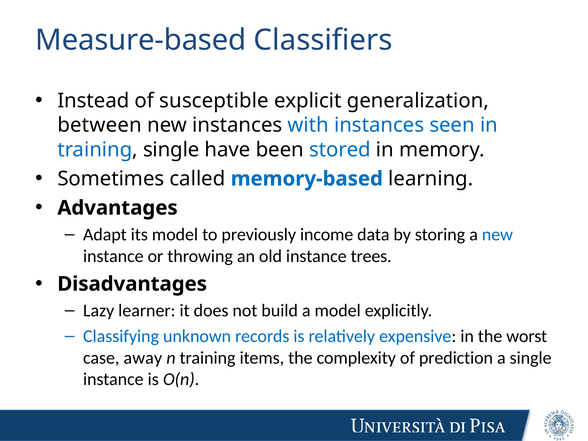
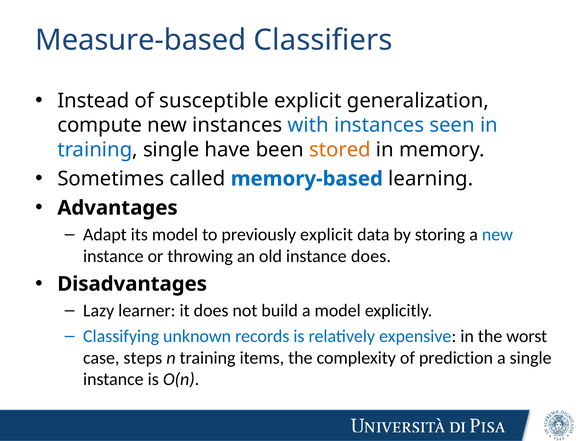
between: between -> compute (100, 125)
stored colour: blue -> orange (340, 150)
previously income: income -> explicit (327, 235)
instance trees: trees -> does (371, 256)
away: away -> steps (143, 358)
